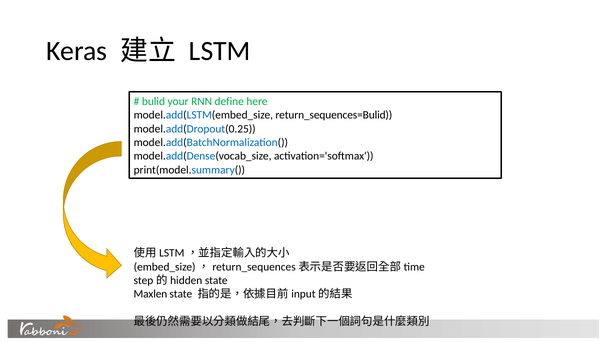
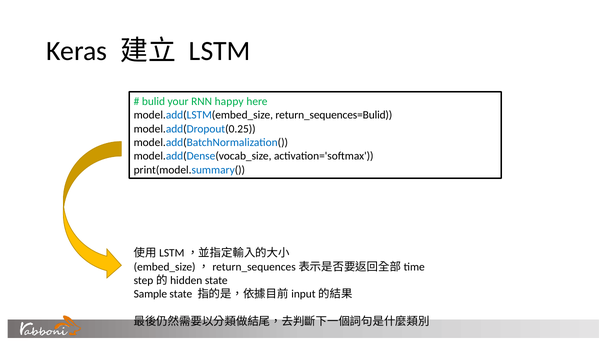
define: define -> happy (229, 101)
Maxlen: Maxlen -> Sample (150, 294)
